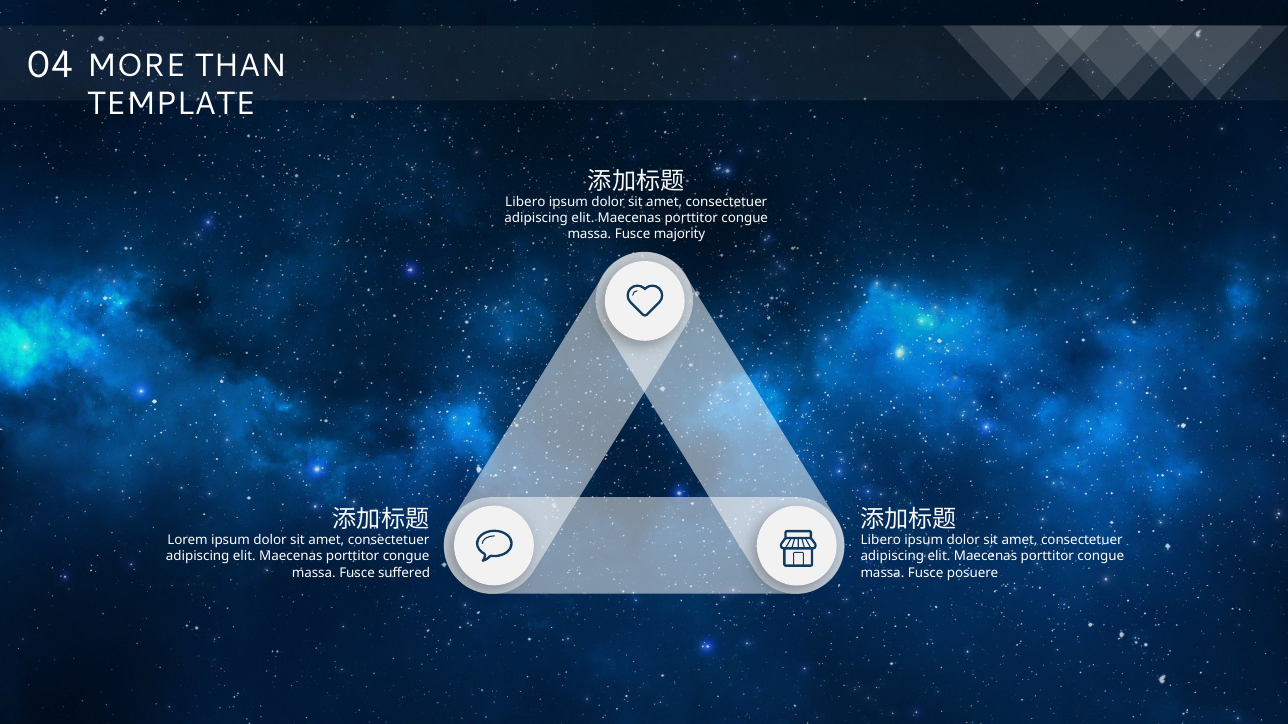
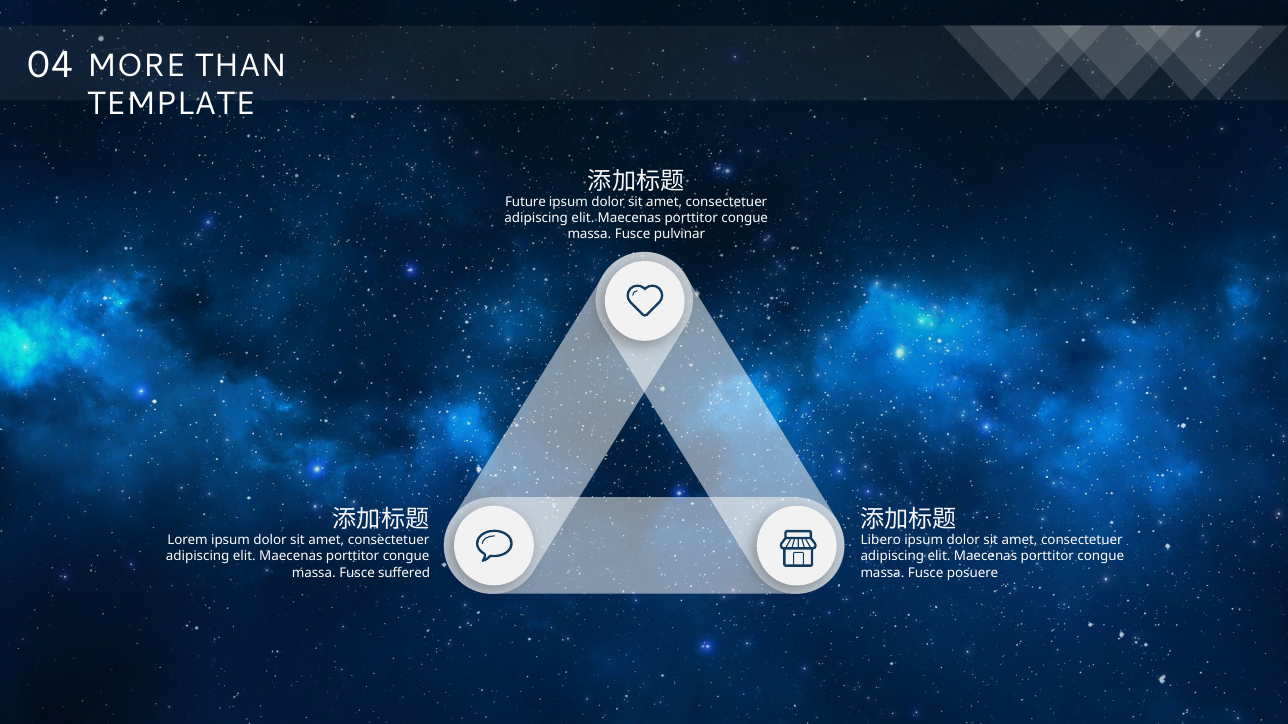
Libero: Libero -> Future (525, 202)
majority: majority -> pulvinar (680, 235)
